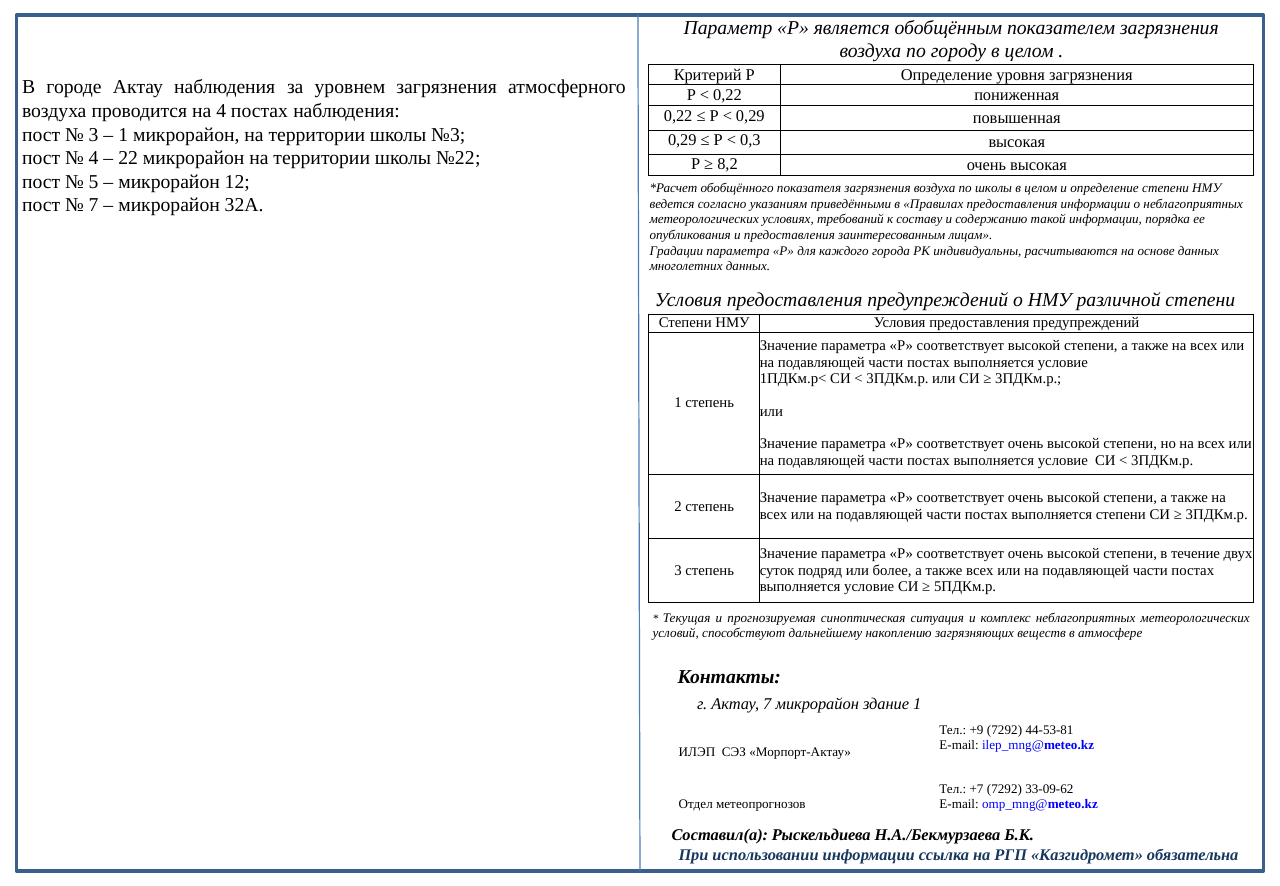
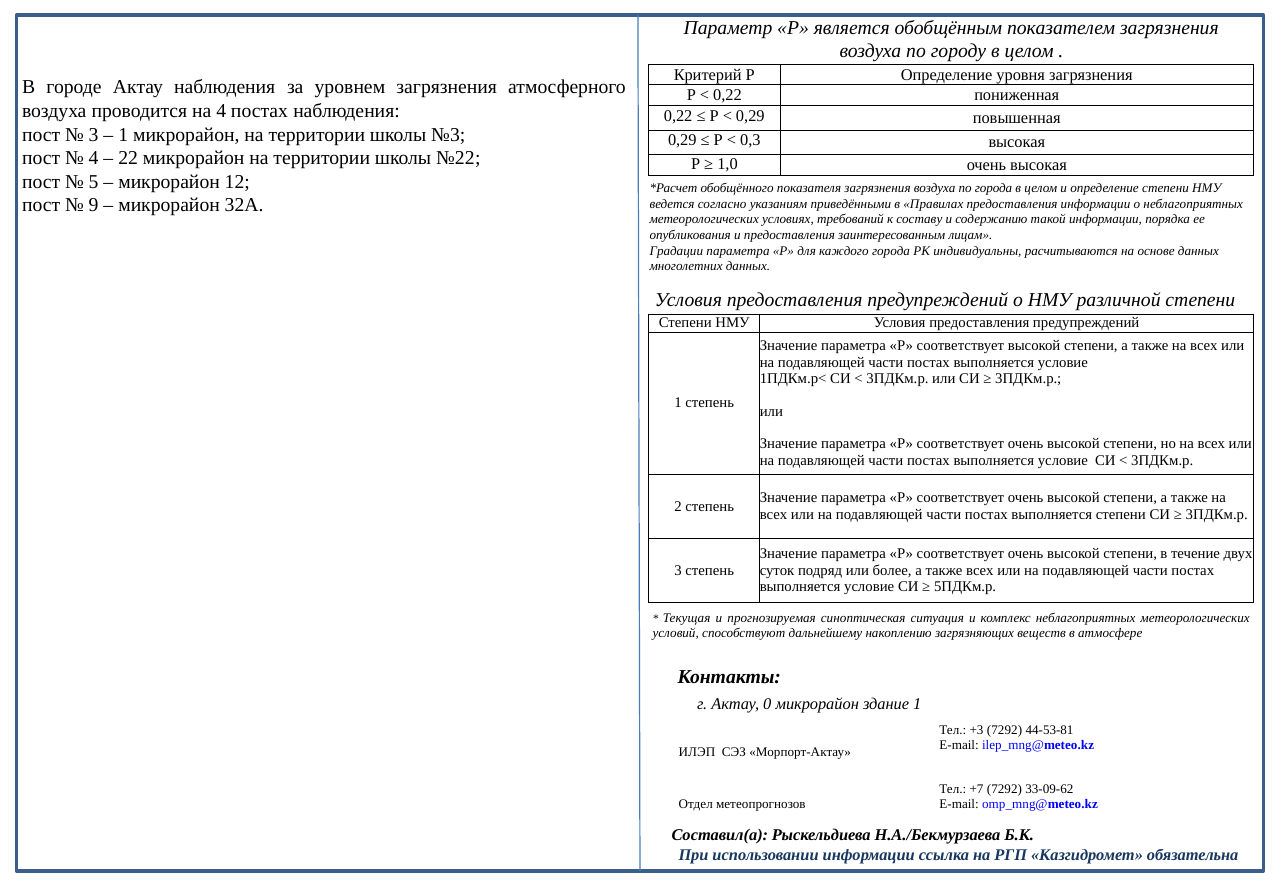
8,2: 8,2 -> 1,0 (728, 165)
по школы: школы -> города (994, 188)
7: 7 -> 9 (94, 206)
Актау 7: 7 -> 0 (767, 704)
+9: +9 -> +3 (977, 731)
